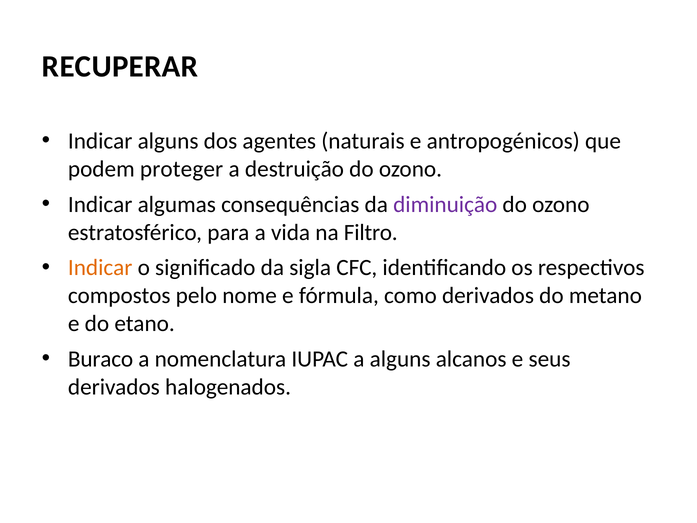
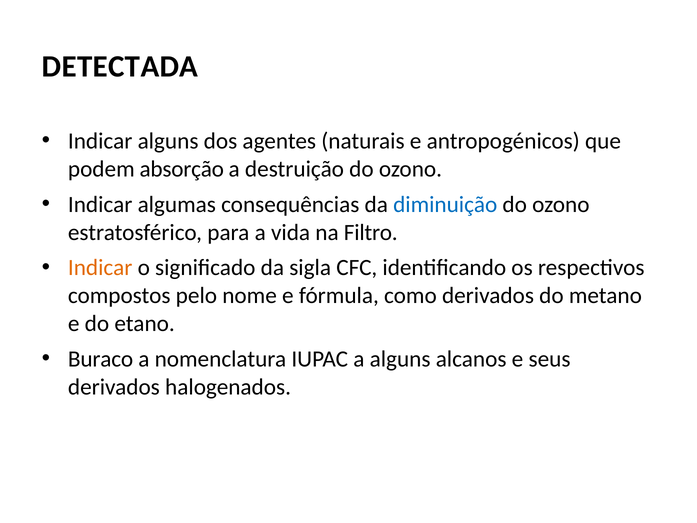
RECUPERAR: RECUPERAR -> DETECTADA (120, 67)
proteger: proteger -> absorção (182, 169)
diminuição colour: purple -> blue (445, 204)
